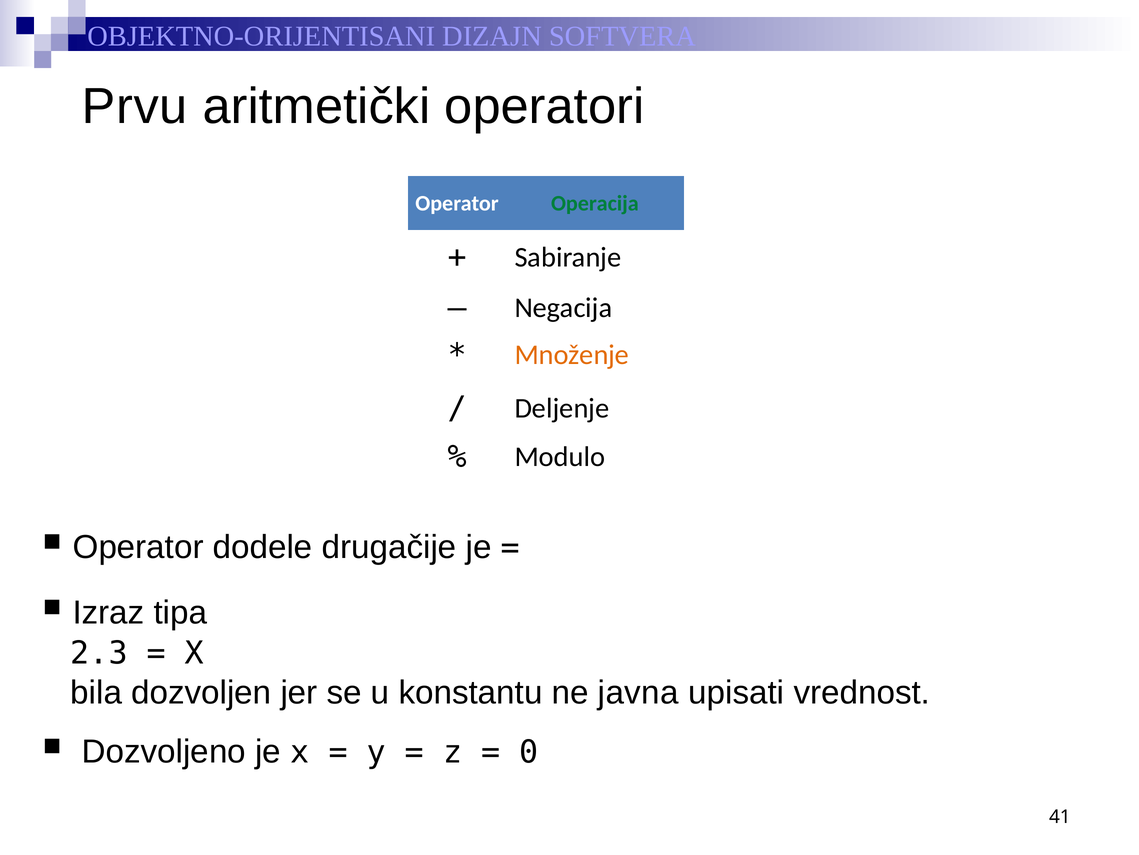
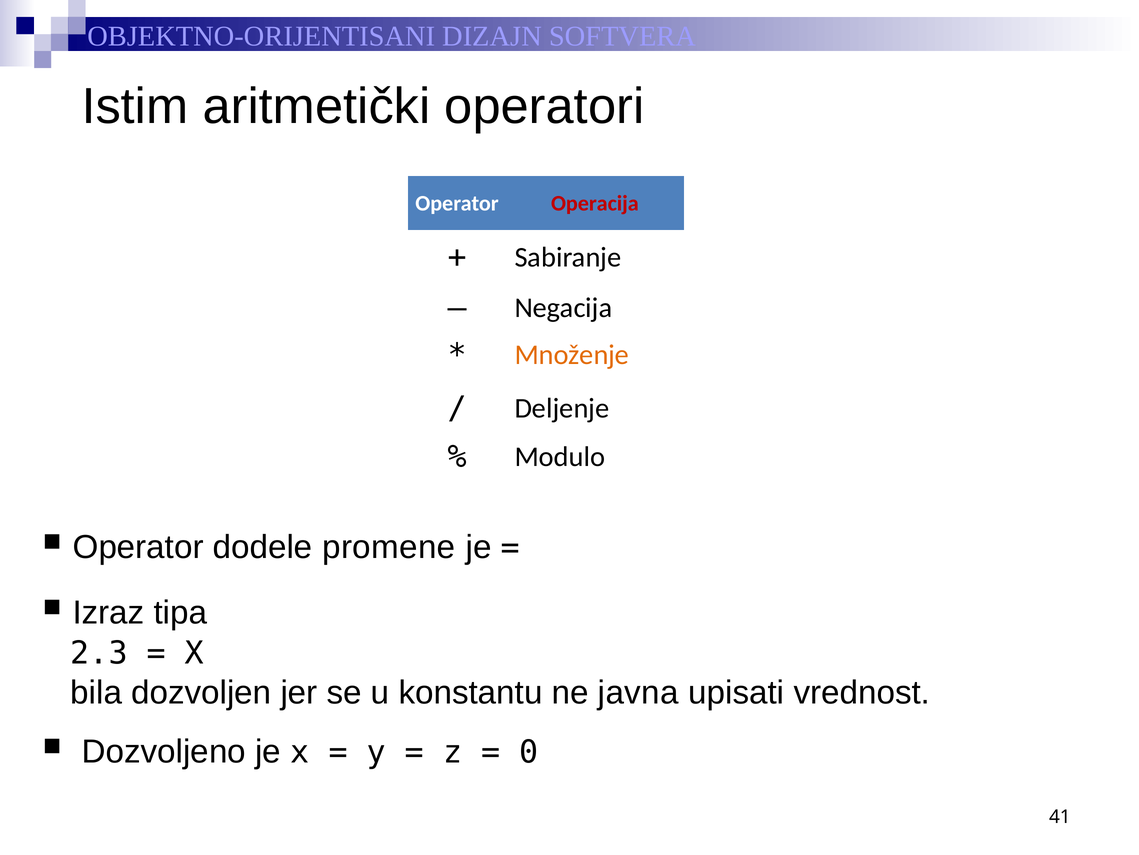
Prvu: Prvu -> Istim (135, 107)
Operacija colour: green -> red (595, 203)
drugačije: drugačije -> promene (389, 547)
